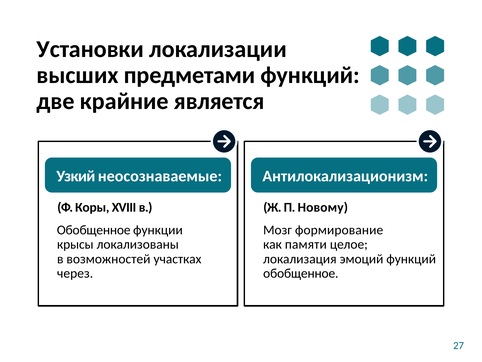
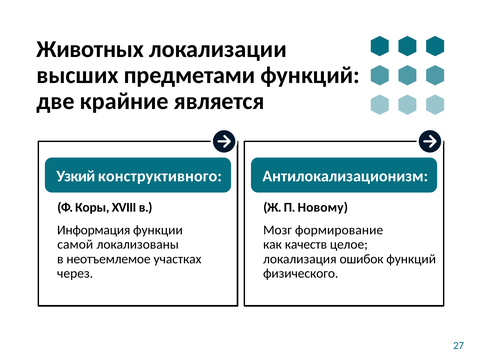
Установки: Установки -> Животных (90, 49)
неосознаваемые: неосознаваемые -> конструктивного (160, 176)
Обобщенное: Обобщенное -> Информация (94, 230)
крысы: крысы -> самой (75, 244)
памяти: памяти -> качеств (306, 244)
возможностей: возможностей -> неотъемлемое (109, 259)
эмоций: эмоций -> ошибок (362, 259)
обобщенное: обобщенное -> физического (301, 273)
